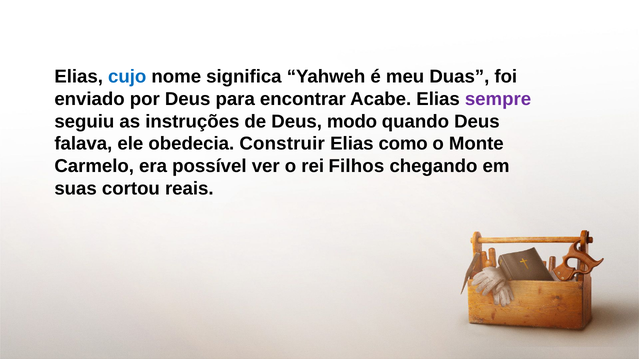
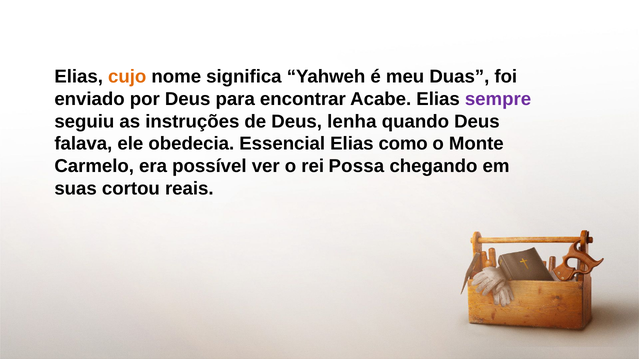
cujo colour: blue -> orange (127, 77)
modo: modo -> lenha (352, 122)
Construir: Construir -> Essencial (282, 144)
Filhos: Filhos -> Possa (356, 166)
